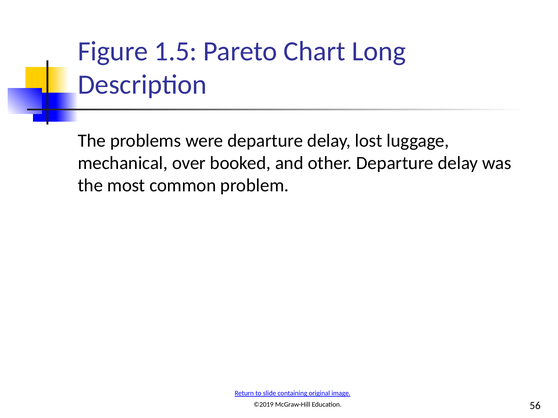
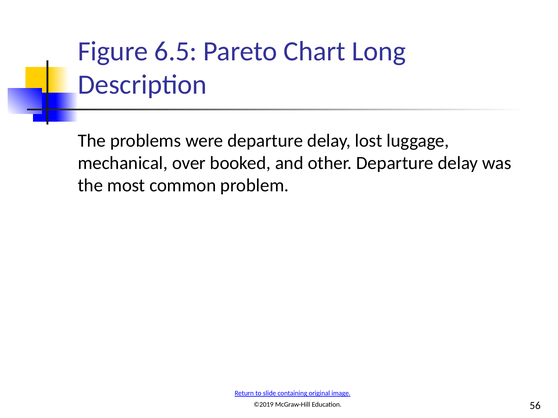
1.5: 1.5 -> 6.5 (176, 51)
